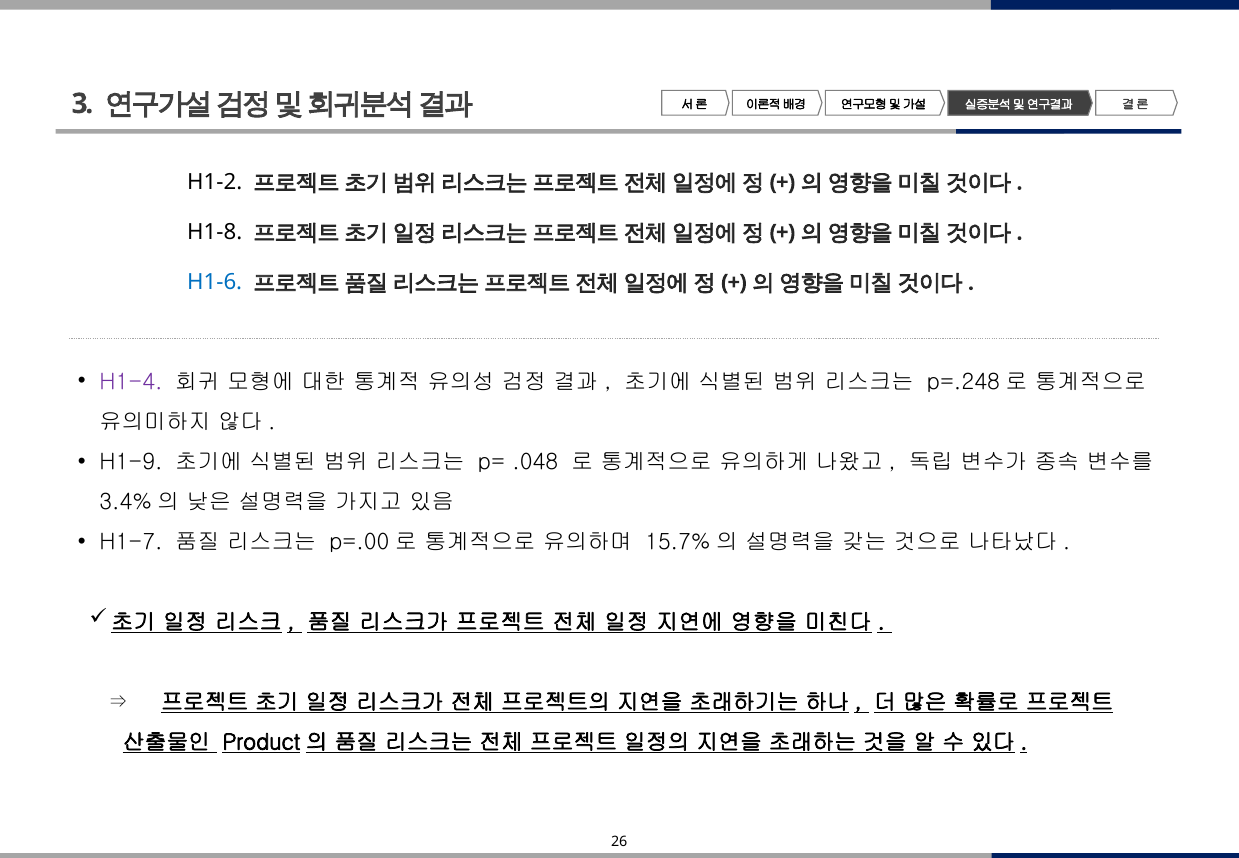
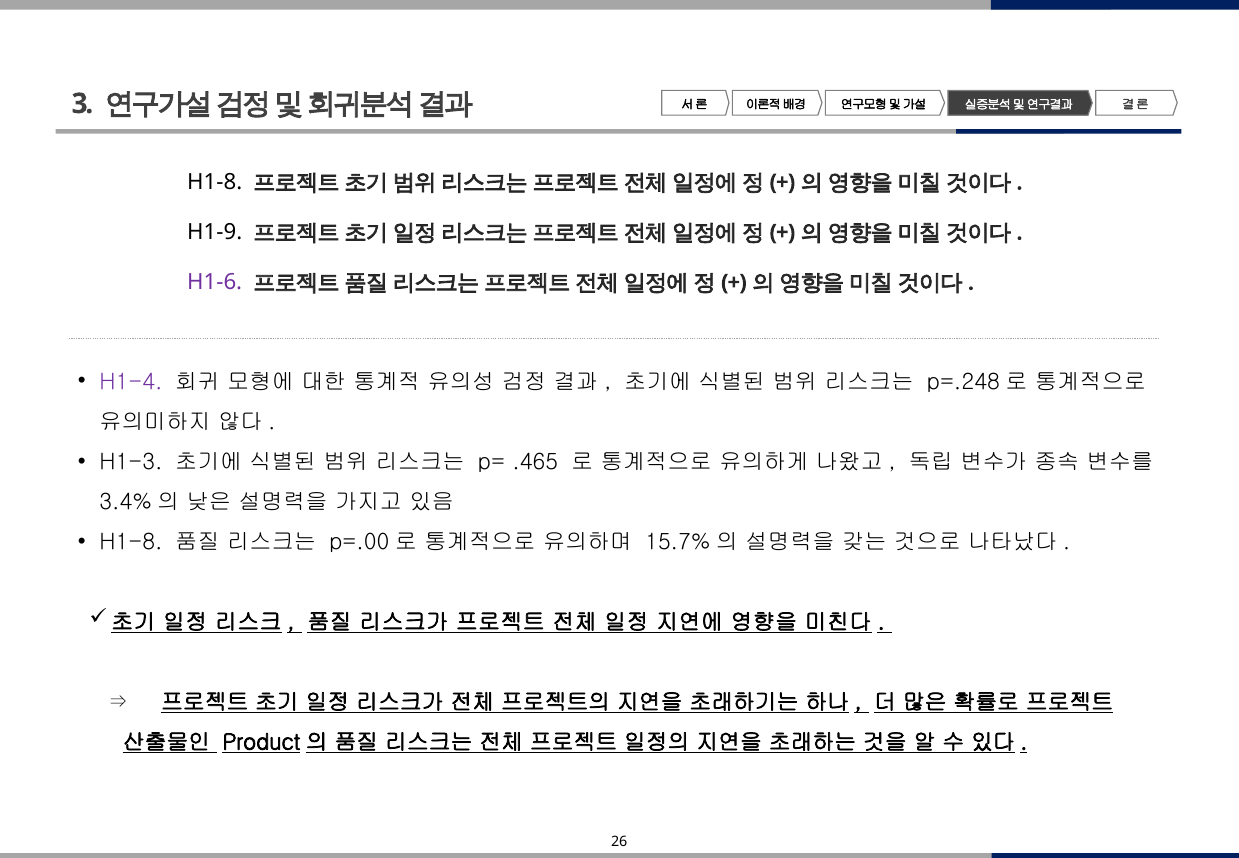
H1-2: H1-2 -> H1-8 (215, 182)
H1-8: H1-8 -> H1-9 (215, 232)
H1-6 colour: blue -> purple (215, 282)
H1-9: H1-9 -> H1-3 (131, 462)
.048: .048 -> .465 (535, 462)
H1-7: H1-7 -> H1-8 (131, 542)
